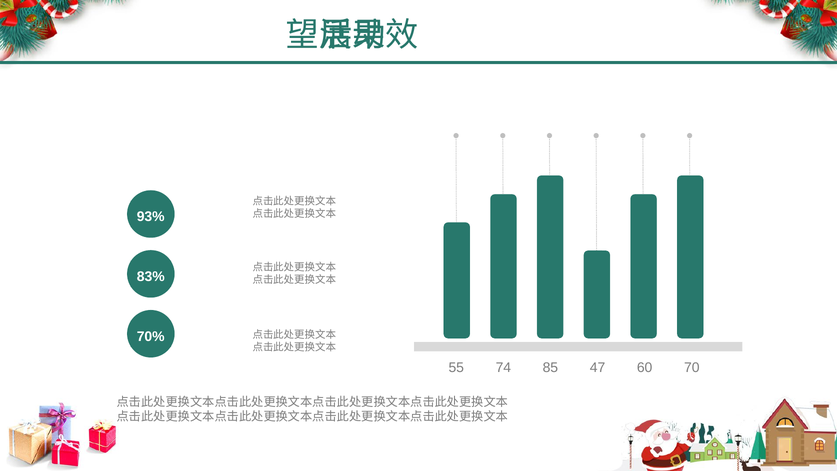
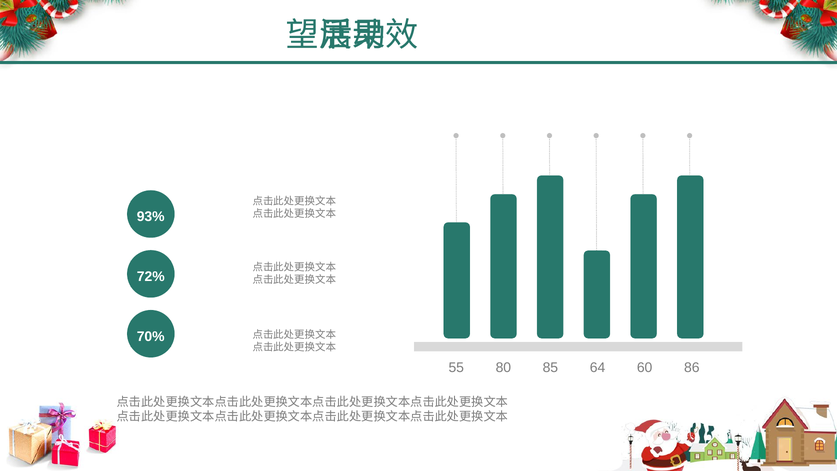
83%: 83% -> 72% (151, 276)
74: 74 -> 80 (503, 368)
47: 47 -> 64 (598, 368)
70: 70 -> 86 (692, 368)
